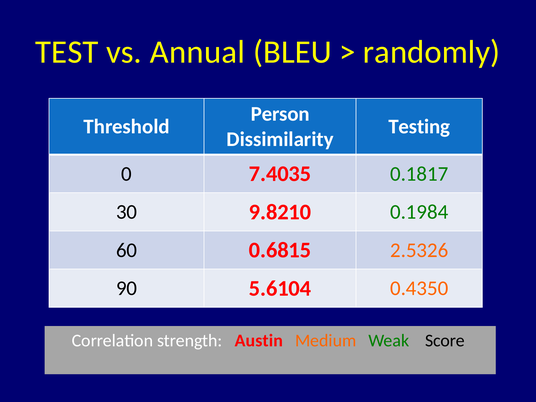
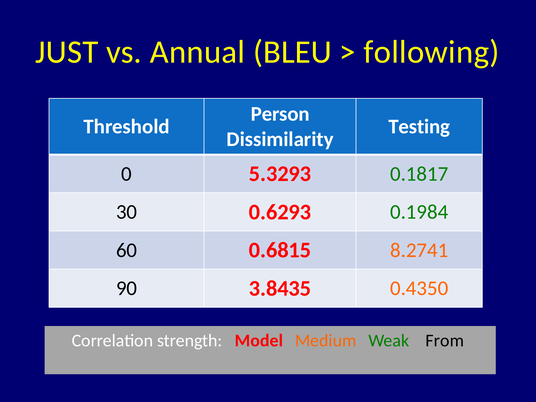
TEST: TEST -> JUST (67, 52)
randomly: randomly -> following (431, 52)
7.4035: 7.4035 -> 5.3293 (280, 174)
9.8210: 9.8210 -> 0.6293 (280, 212)
2.5326: 2.5326 -> 8.2741 (419, 250)
5.6104: 5.6104 -> 3.8435 (280, 288)
Austin: Austin -> Model (259, 341)
Score: Score -> From (445, 341)
